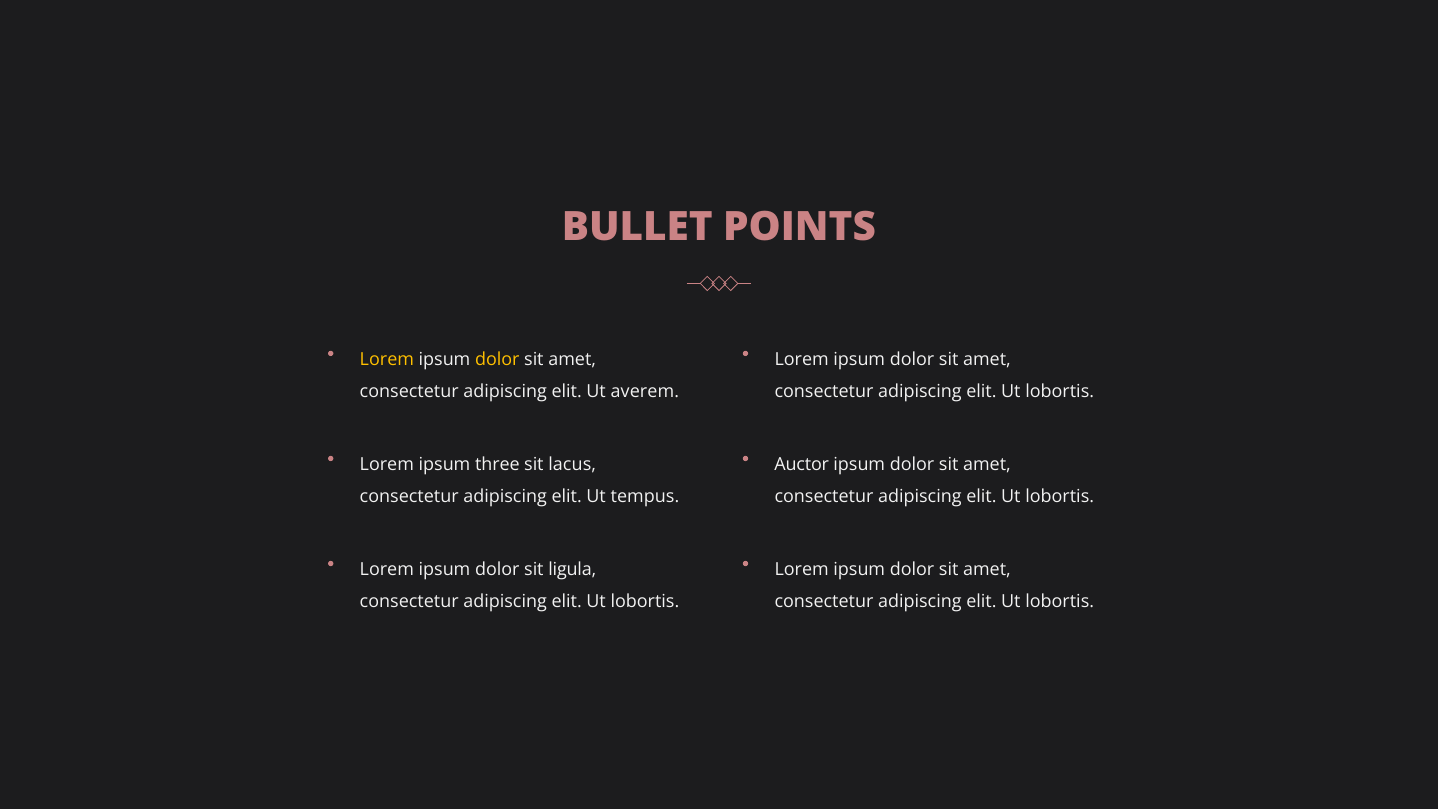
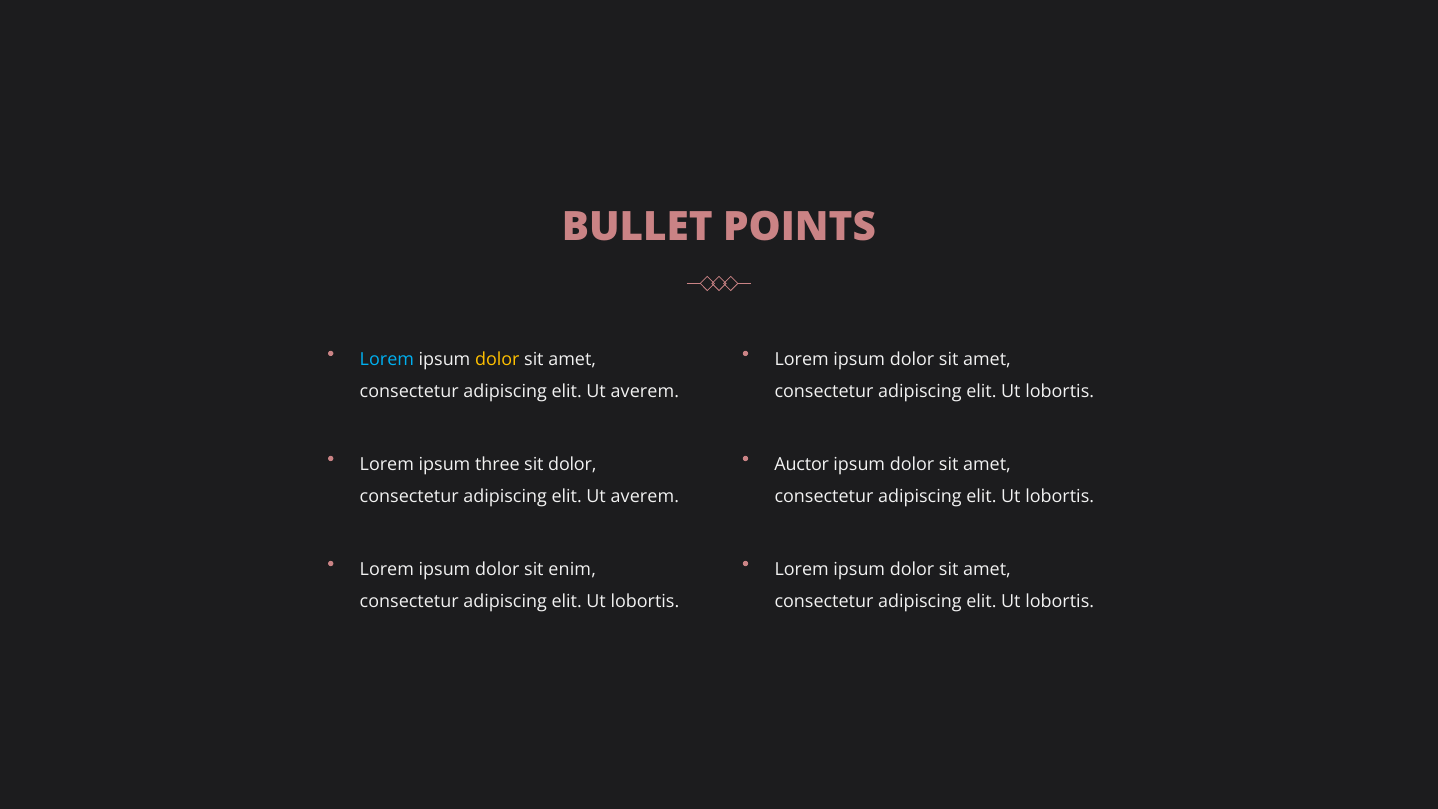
Lorem colour: yellow -> light blue (387, 359)
sit lacus: lacus -> dolor (572, 464)
tempus: tempus -> averem (645, 497)
ligula: ligula -> enim (572, 569)
